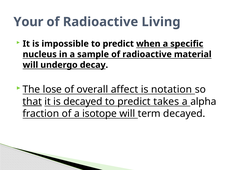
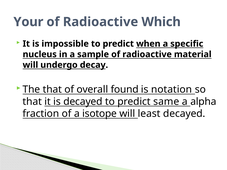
Living: Living -> Which (161, 22)
The lose: lose -> that (52, 90)
affect: affect -> found (125, 90)
that underline: present -> none (32, 102)
takes: takes -> same (166, 102)
term: term -> least (149, 114)
